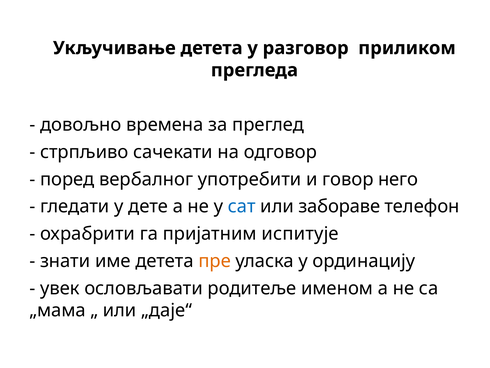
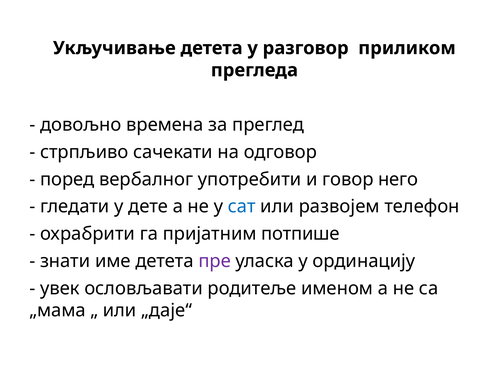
забораве: забораве -> развојем (339, 206)
испитује: испитује -> потпише (300, 234)
пре colour: orange -> purple (215, 261)
